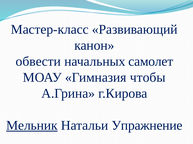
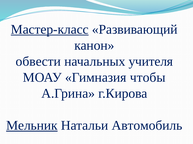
Мастер-класс underline: none -> present (50, 29)
самолет: самолет -> учителя (151, 62)
Упражнение: Упражнение -> Автомобиль (147, 126)
